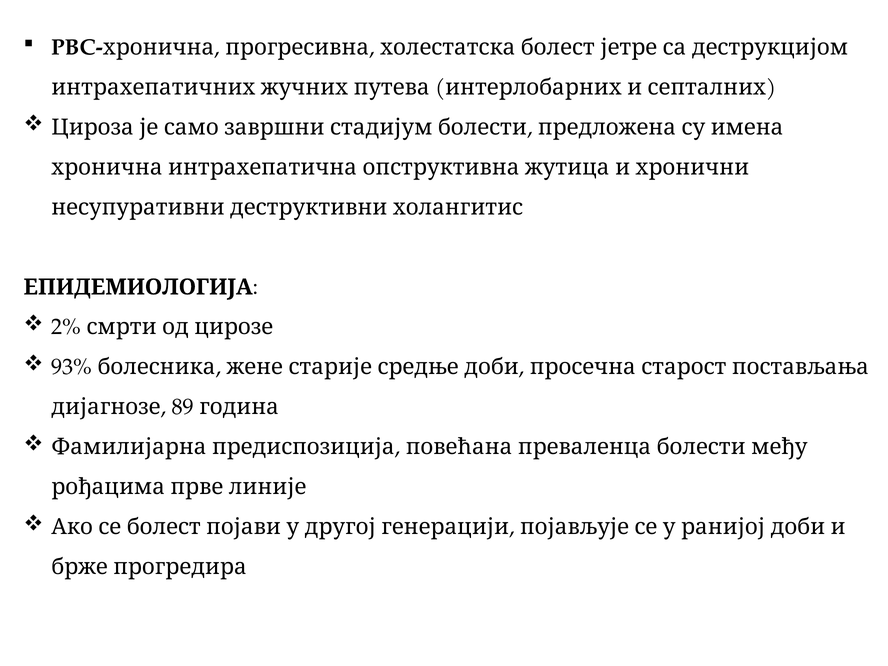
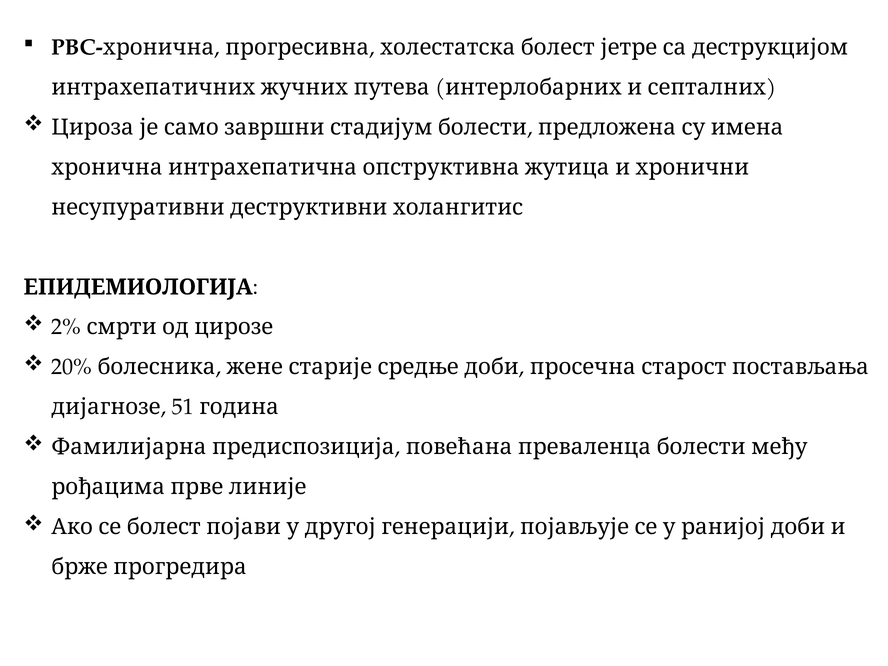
93%: 93% -> 20% (72, 367)
89: 89 -> 51 (183, 407)
